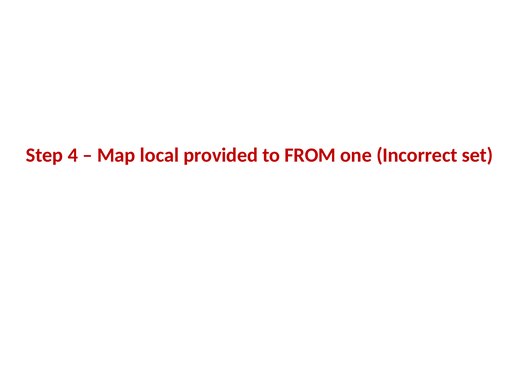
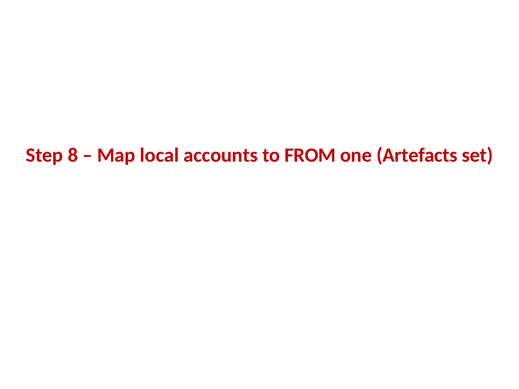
4: 4 -> 8 (73, 155)
provided: provided -> accounts (221, 155)
Incorrect: Incorrect -> Artefacts (417, 155)
